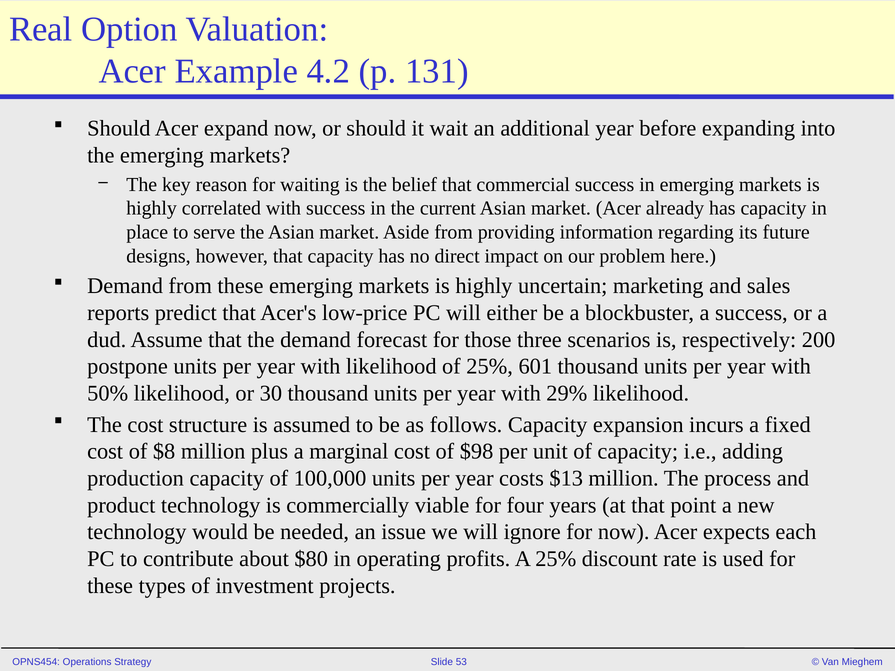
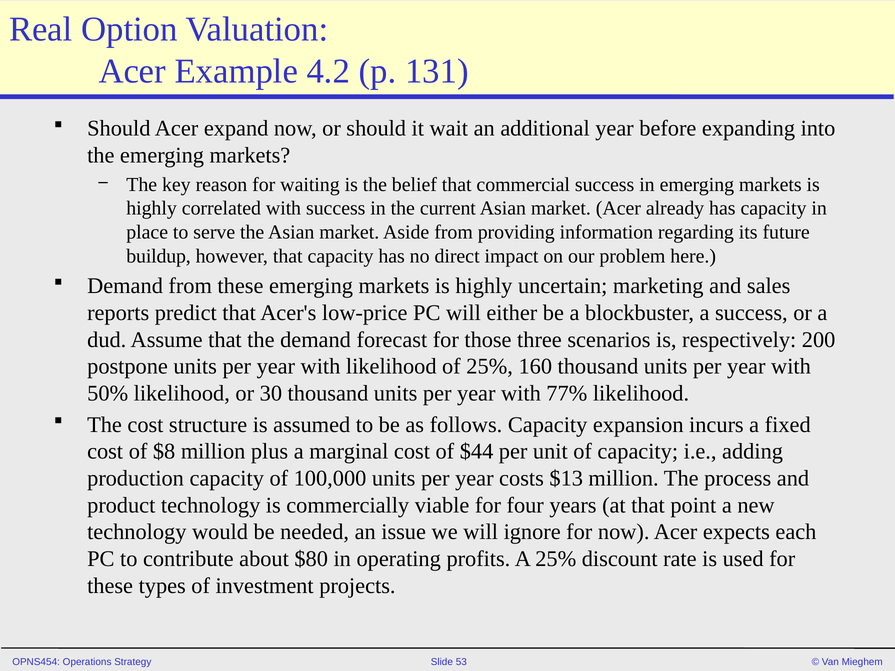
designs: designs -> buildup (159, 256)
601: 601 -> 160 (535, 367)
29%: 29% -> 77% (567, 394)
$98: $98 -> $44 (477, 452)
